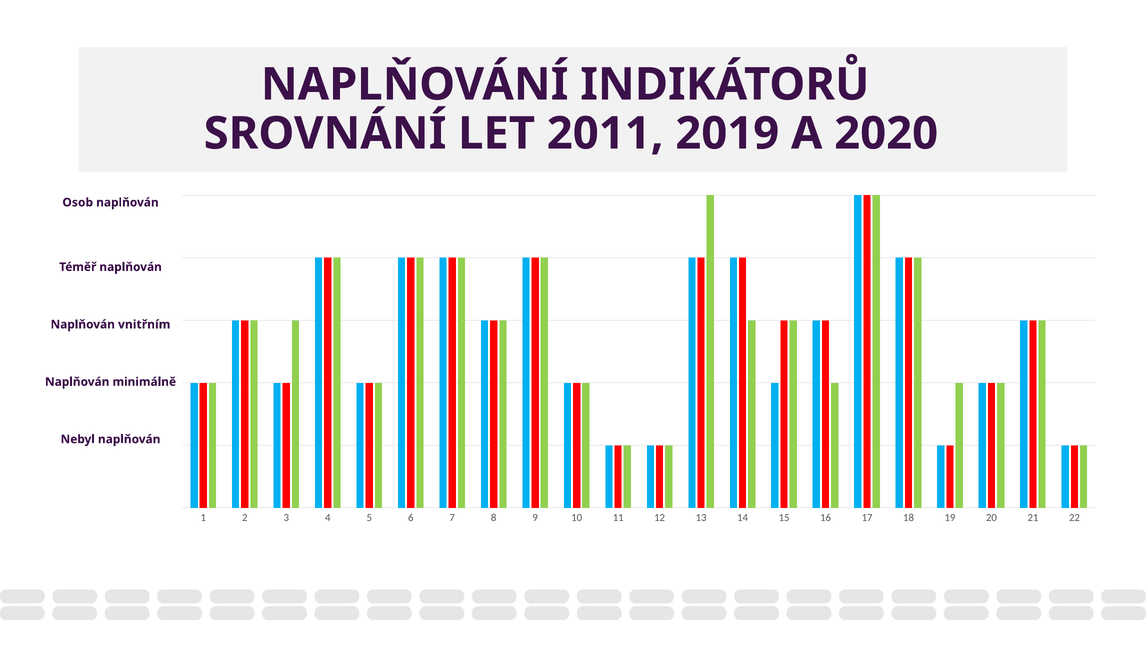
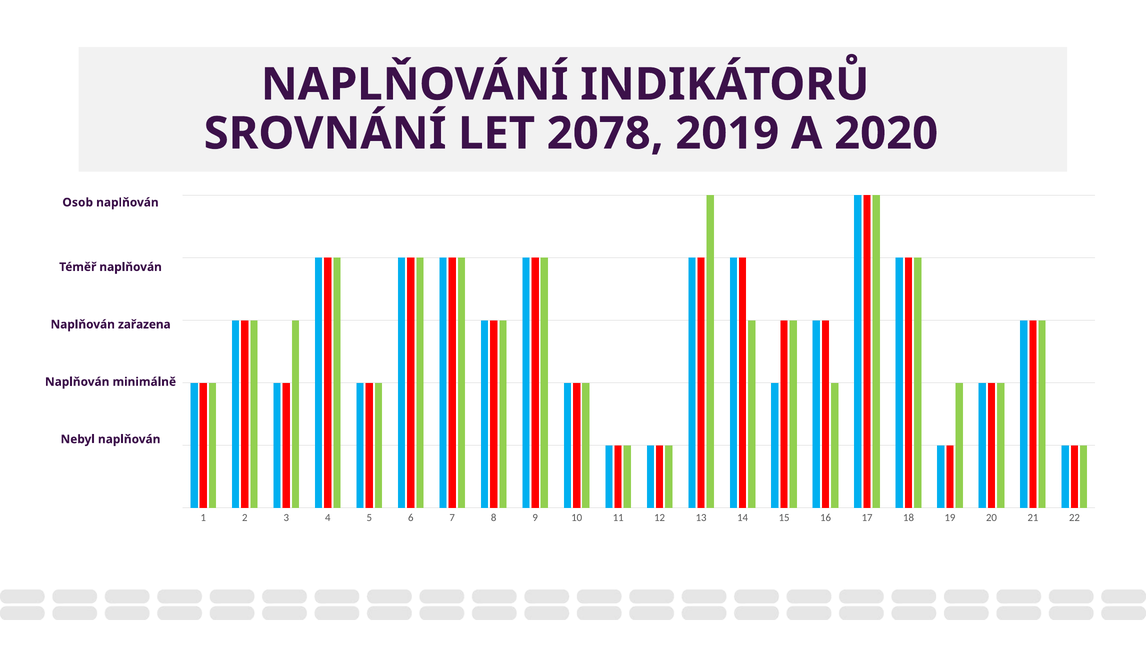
2011: 2011 -> 2078 (605, 134)
vnitřním: vnitřním -> zařazena (144, 324)
